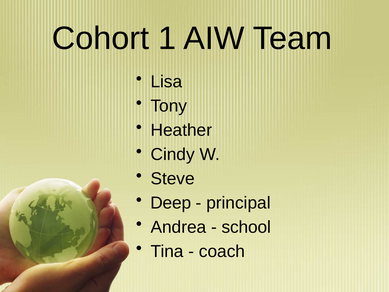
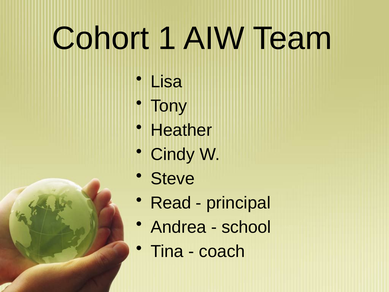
Deep: Deep -> Read (171, 203)
